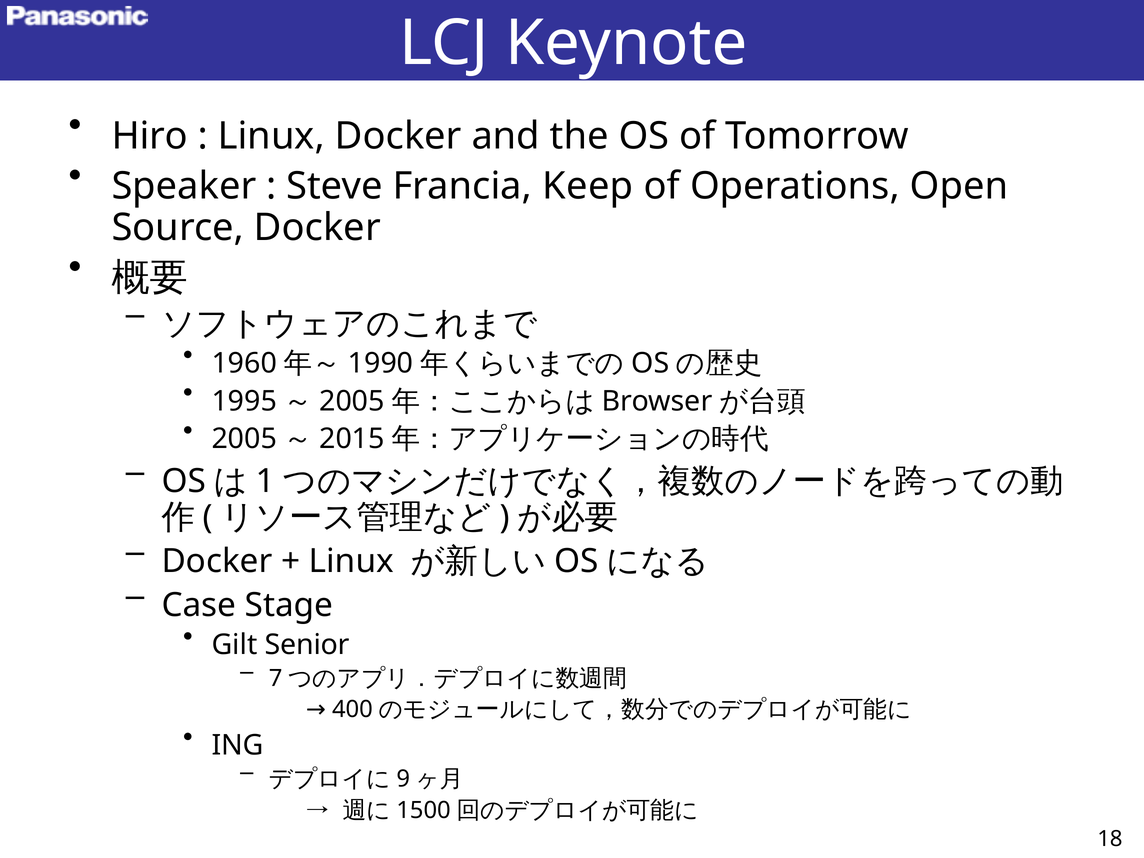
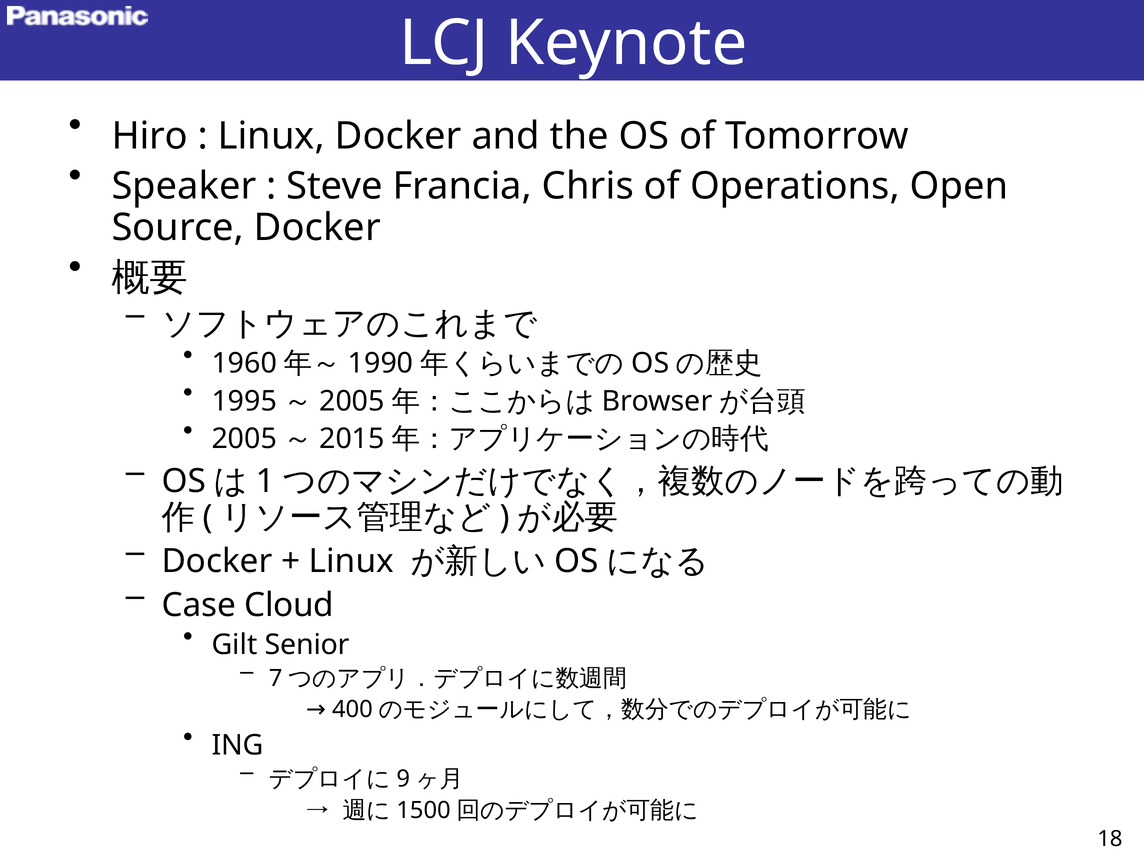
Keep: Keep -> Chris (588, 186)
Stage: Stage -> Cloud (289, 605)
